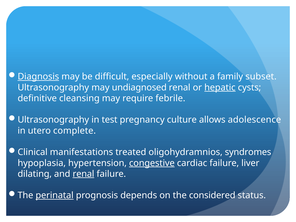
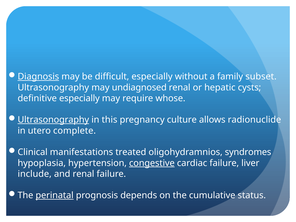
hepatic underline: present -> none (220, 87)
definitive cleansing: cleansing -> especially (79, 98)
febrile: febrile -> whose (170, 98)
Ultrasonography underline: none -> present (53, 120)
test: test -> this (109, 120)
adolescence: adolescence -> radionuclide (254, 120)
dilating: dilating -> include (35, 174)
renal underline: present -> none (83, 174)
considered: considered -> cumulative (212, 195)
